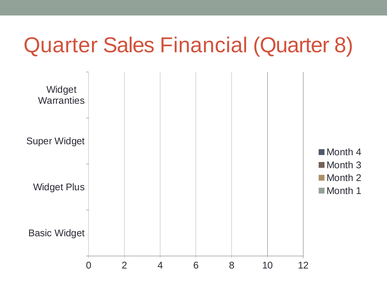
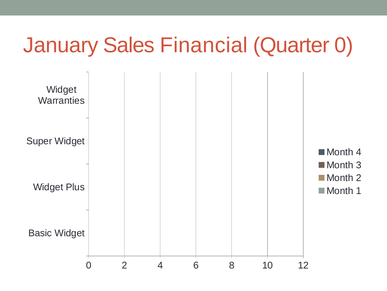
Quarter: Quarter -> January (61, 45)
Quarter 8: 8 -> 0 (344, 45)
